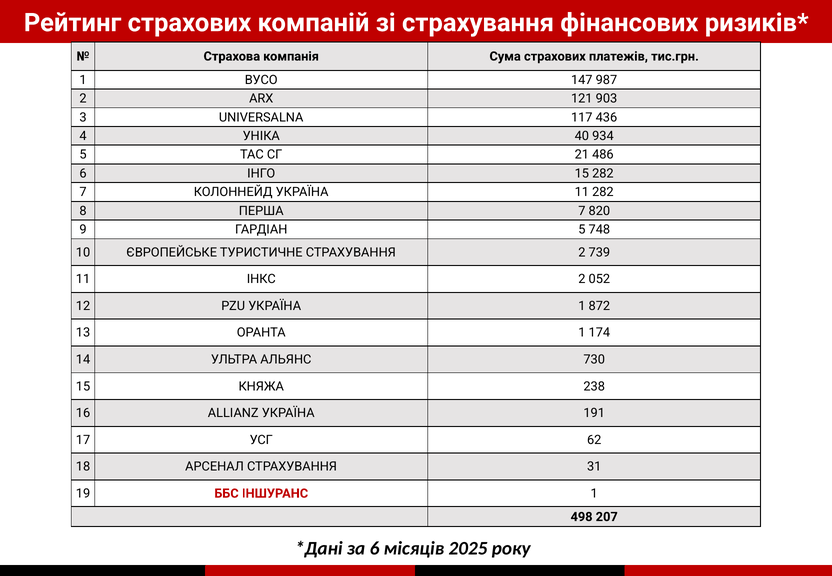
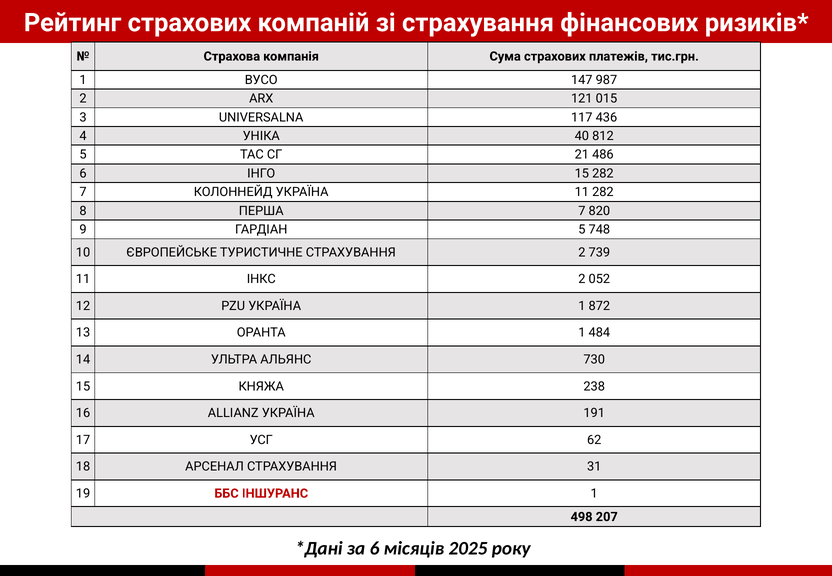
903: 903 -> 015 (606, 99)
934: 934 -> 812 (603, 136)
174: 174 -> 484 (599, 333)
